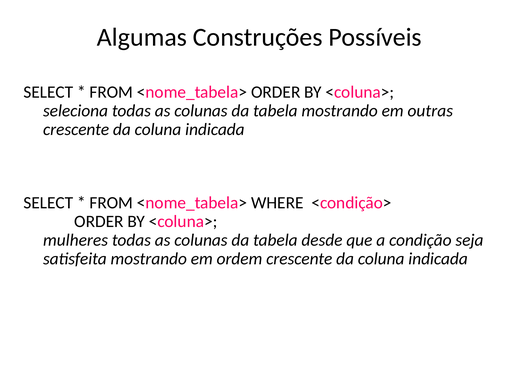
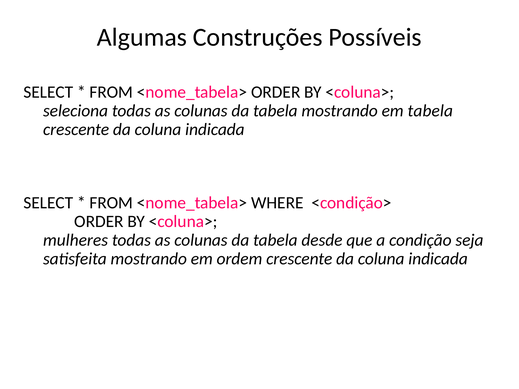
em outras: outras -> tabela (430, 111)
